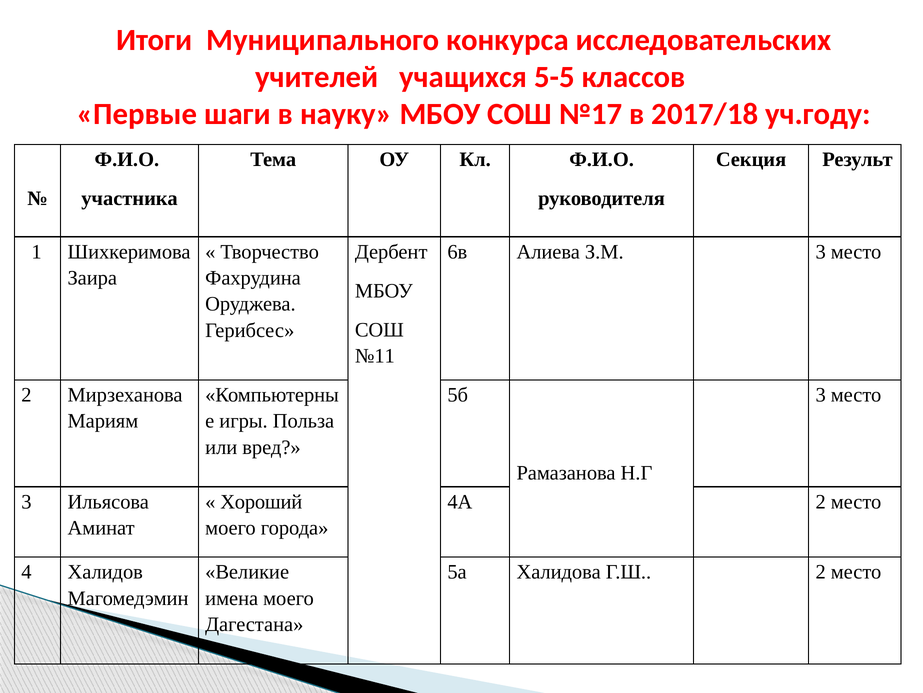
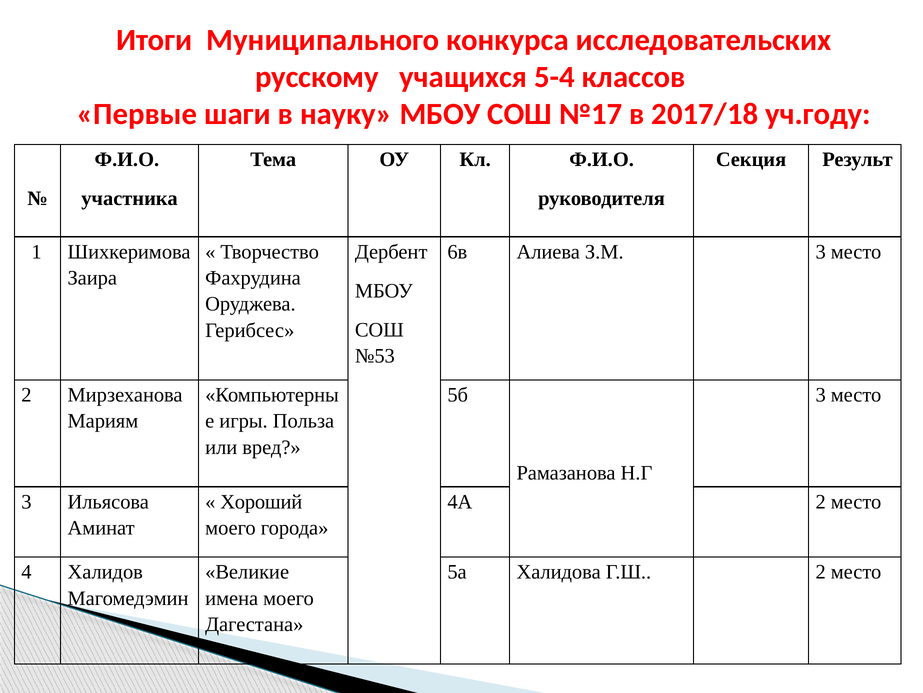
учителей: учителей -> русскому (317, 77)
5-5: 5-5 -> 5-4 (555, 77)
№11: №11 -> №53 (375, 356)
